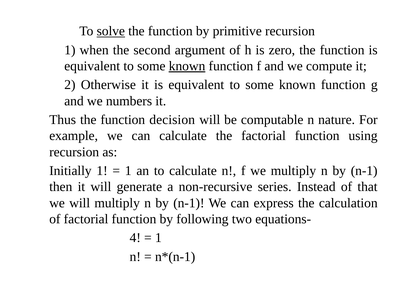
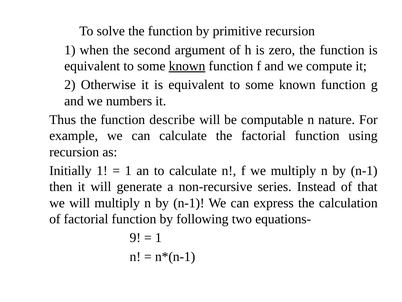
solve underline: present -> none (111, 31)
decision: decision -> describe (172, 120)
4: 4 -> 9 (135, 237)
